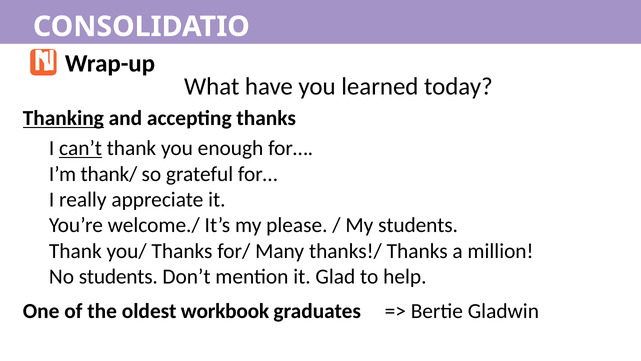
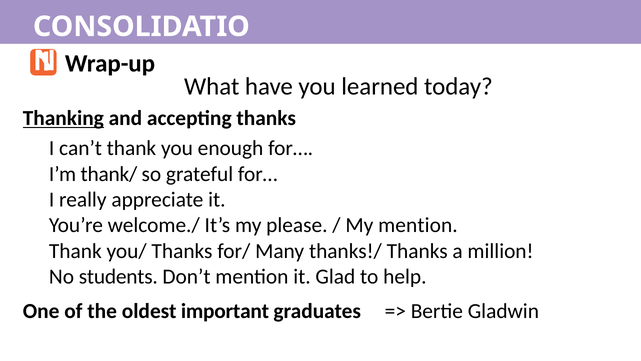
can’t underline: present -> none (81, 148)
My students: students -> mention (418, 225)
workbook: workbook -> important (225, 311)
